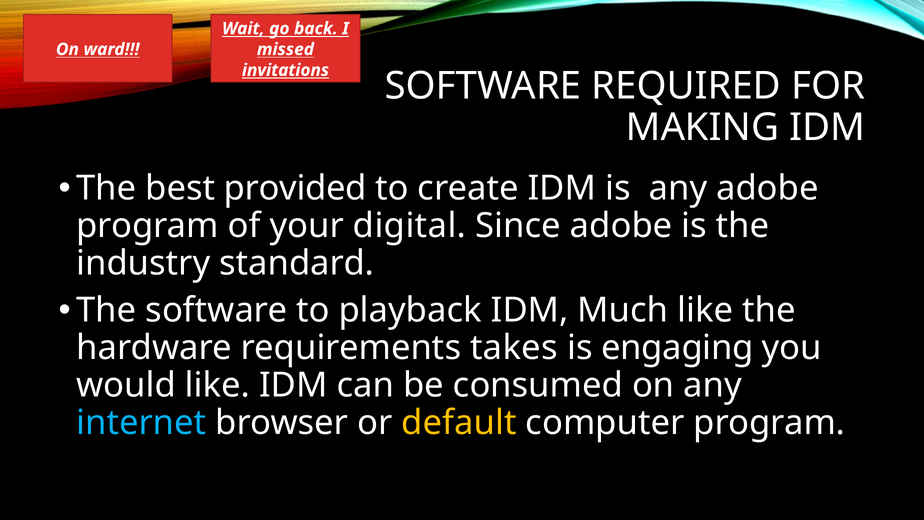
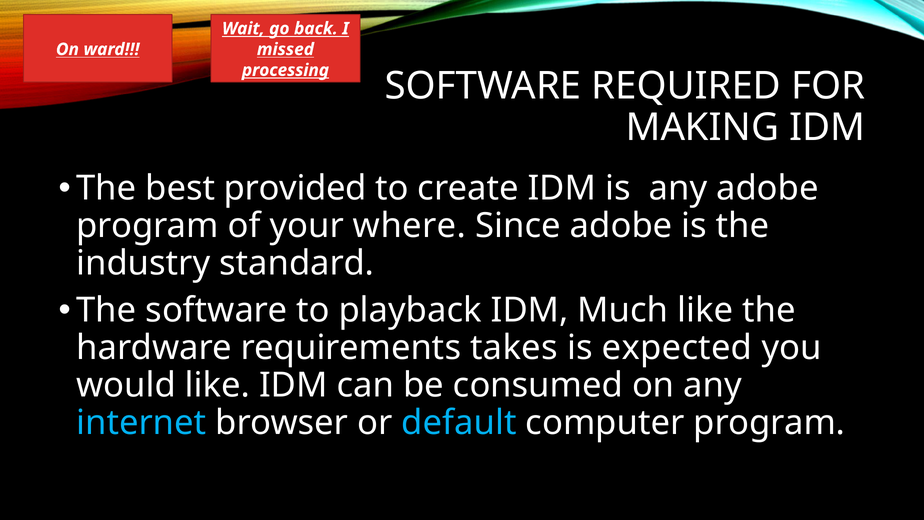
invitations: invitations -> processing (285, 70)
digital: digital -> where (410, 226)
engaging: engaging -> expected (677, 348)
default colour: yellow -> light blue (459, 423)
